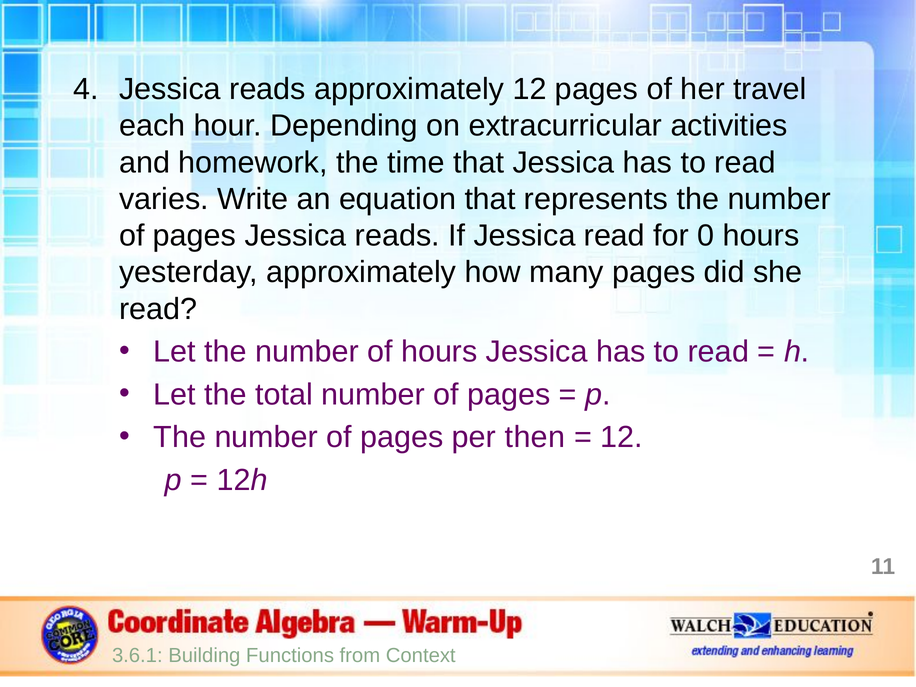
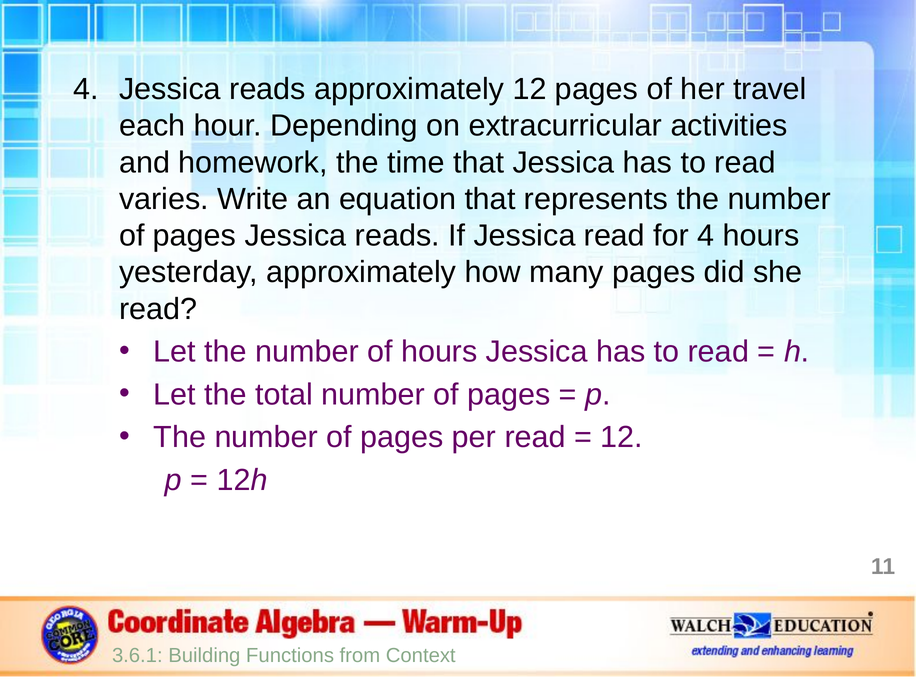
for 0: 0 -> 4 (706, 236)
per then: then -> read (535, 437)
